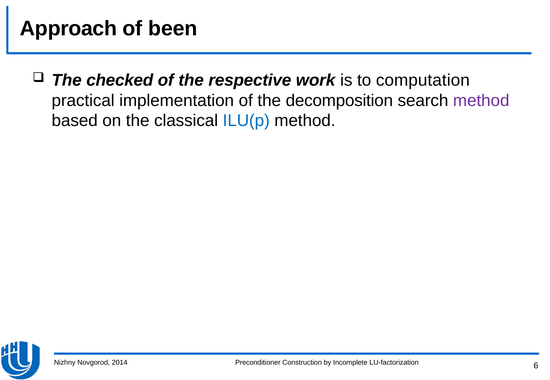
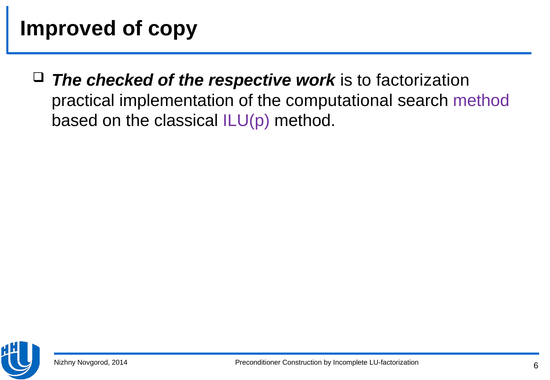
Approach: Approach -> Improved (68, 29)
been: been -> copy (173, 29)
computation: computation -> factorization (423, 80)
decomposition: decomposition -> computational (339, 101)
ILU(p colour: blue -> purple (246, 121)
